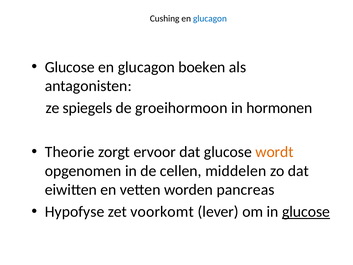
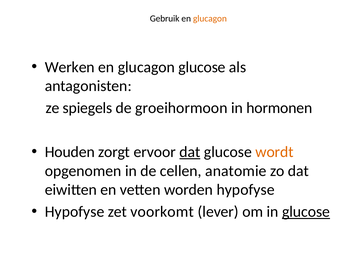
Cushing: Cushing -> Gebruik (165, 19)
glucagon colour: blue -> orange (210, 19)
Glucose: Glucose -> Werken (70, 67)
glucagon boeken: boeken -> glucose (202, 67)
Theorie: Theorie -> Houden (70, 152)
dat underline: none -> present (190, 152)
middelen: middelen -> anatomie (236, 171)
worden pancreas: pancreas -> hypofyse (246, 190)
